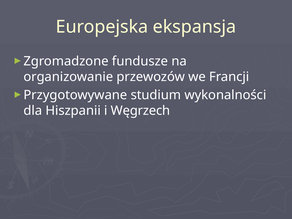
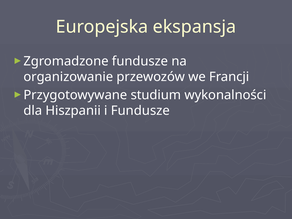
i Węgrzech: Węgrzech -> Fundusze (140, 111)
